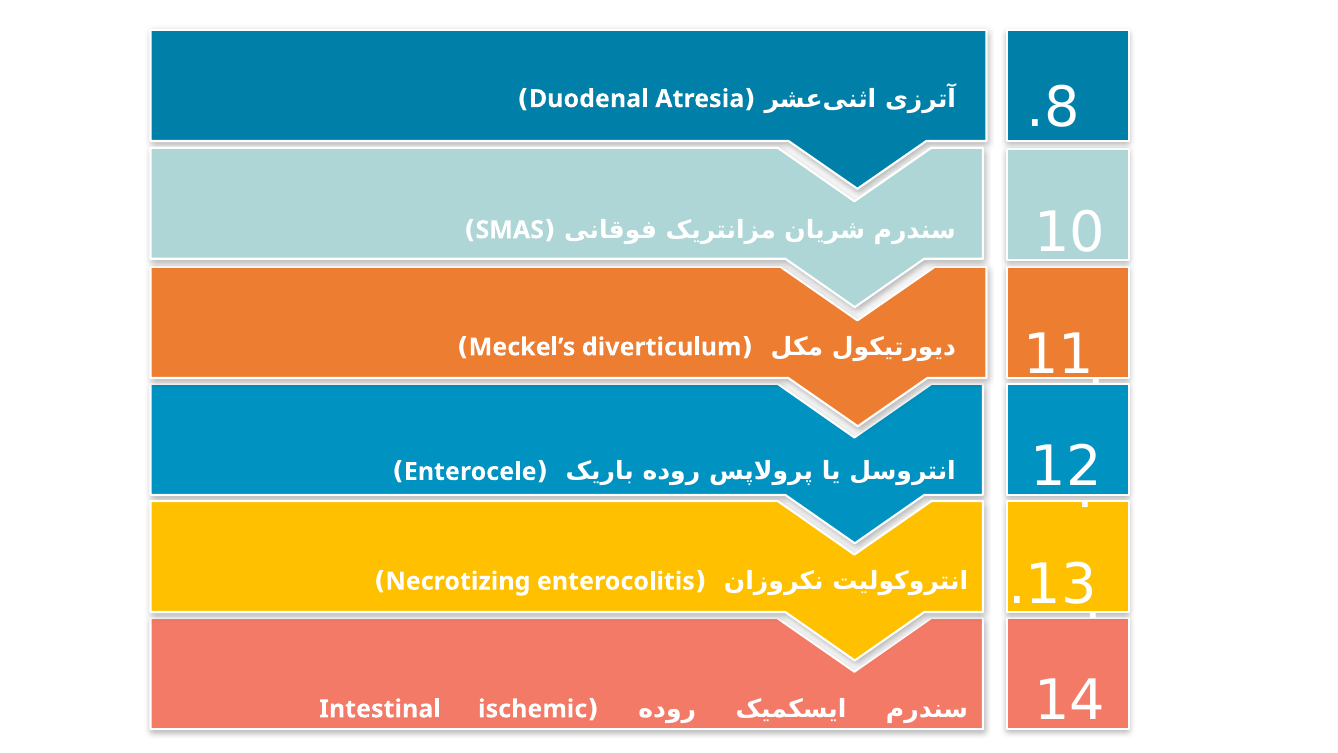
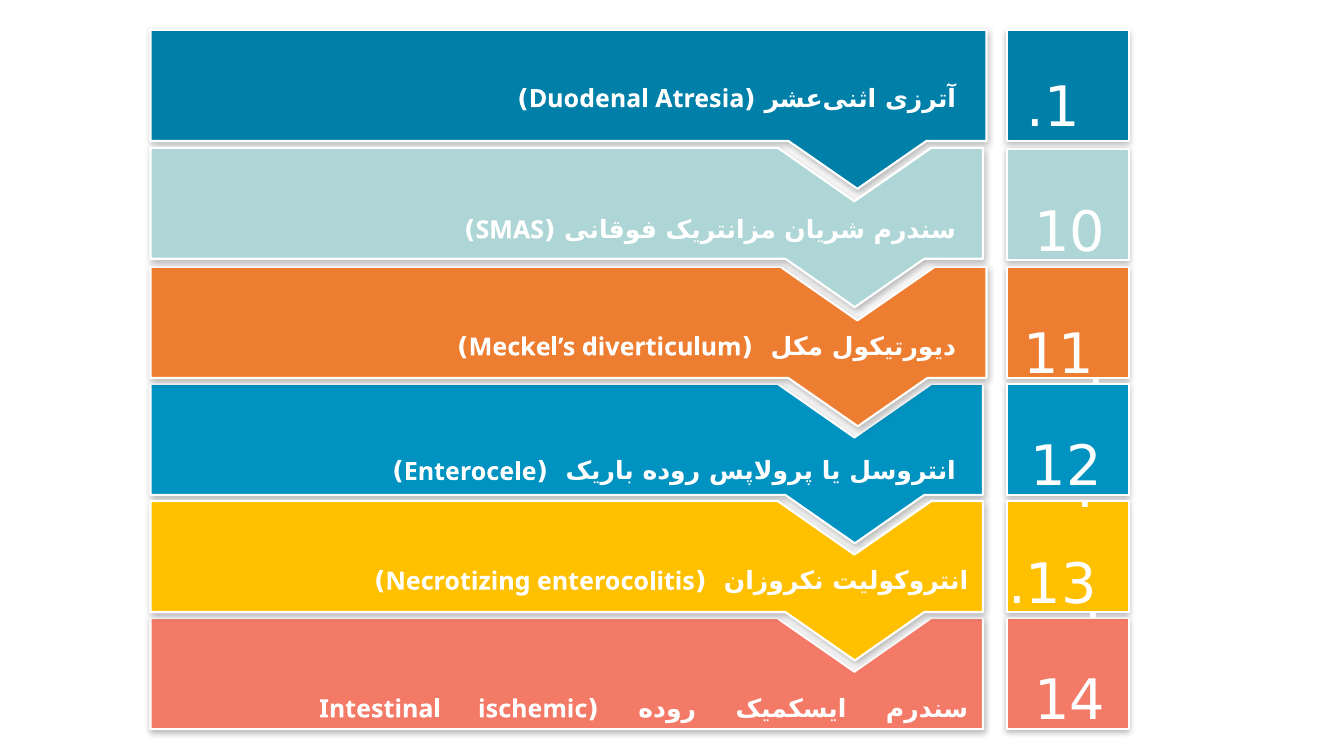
8: 8 -> 1 (1062, 108)
